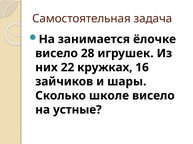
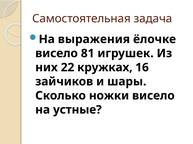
занимается: занимается -> выражения (94, 39)
28: 28 -> 81 (88, 54)
школе: школе -> ножки (109, 96)
